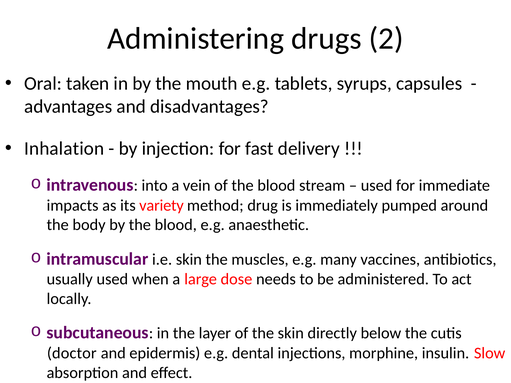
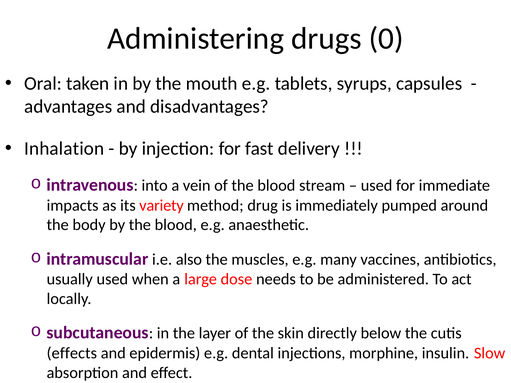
2: 2 -> 0 (386, 38)
i.e skin: skin -> also (189, 260)
doctor: doctor -> effects (72, 353)
